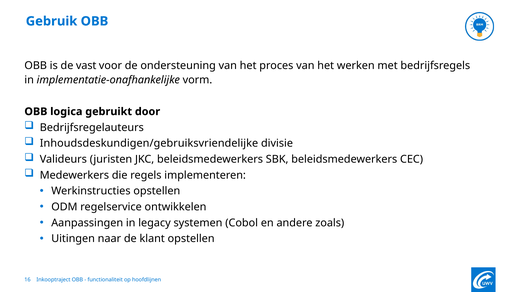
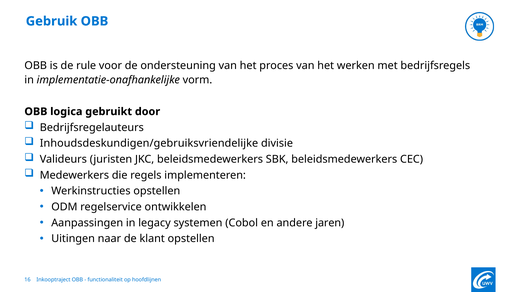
vast: vast -> rule (86, 66)
zoals: zoals -> jaren (330, 223)
